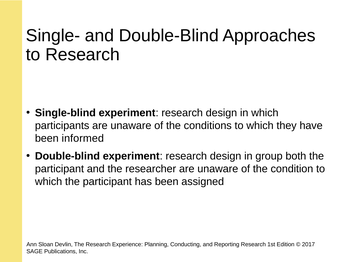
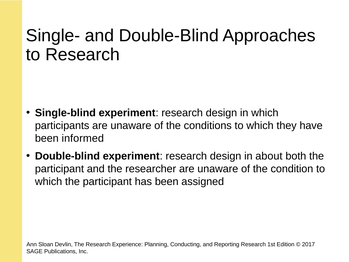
group: group -> about (269, 156)
